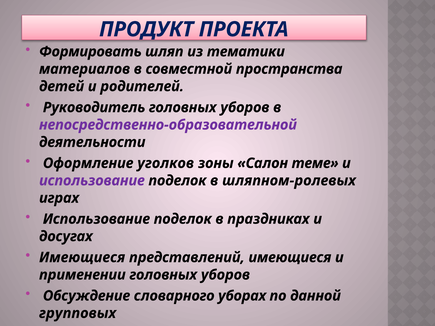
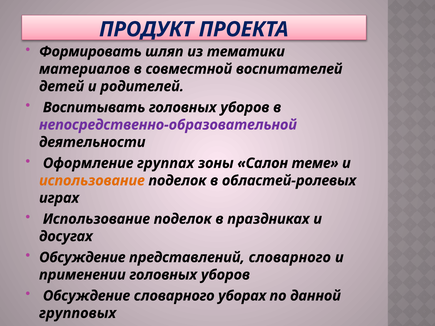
пространства: пространства -> воспитателей (289, 69)
Руководитель: Руководитель -> Воспитывать (94, 107)
уголков: уголков -> группах (166, 163)
использование colour: purple -> orange (92, 181)
шляпном-ролевых: шляпном-ролевых -> областей-ролевых (289, 181)
Имеющиеся: Имеющиеся -> Обсуждение (82, 258)
представлений имеющиеся: имеющиеся -> словарного (290, 258)
